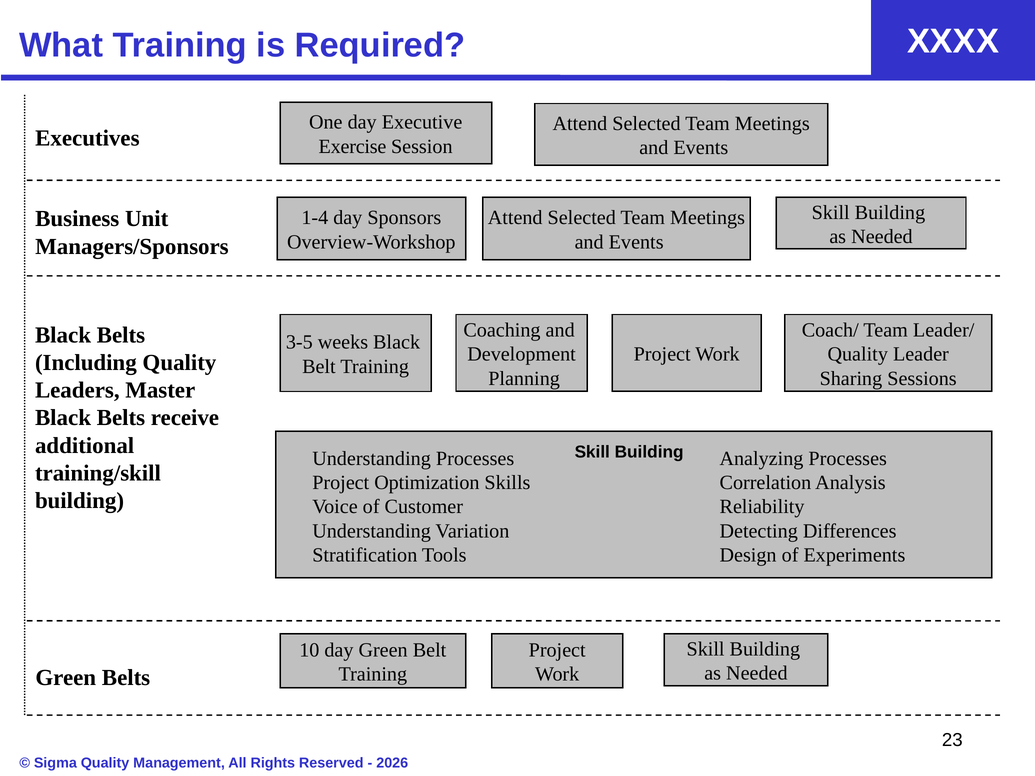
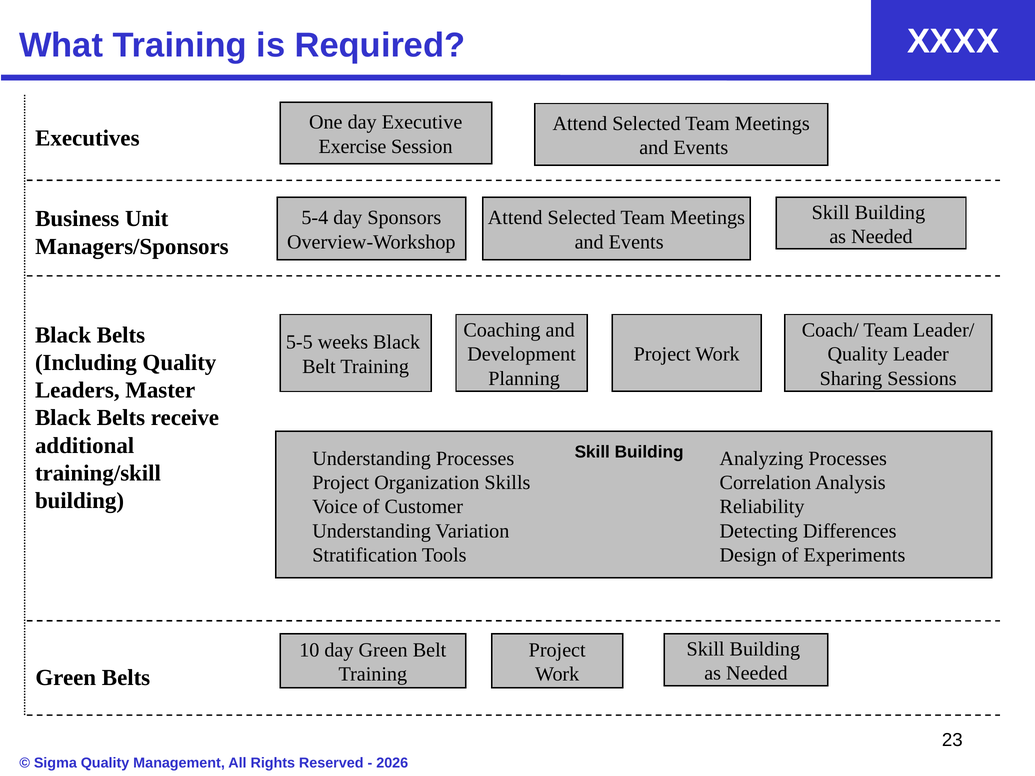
1-4: 1-4 -> 5-4 (315, 218)
3-5: 3-5 -> 5-5 (299, 342)
Optimization: Optimization -> Organization (427, 483)
